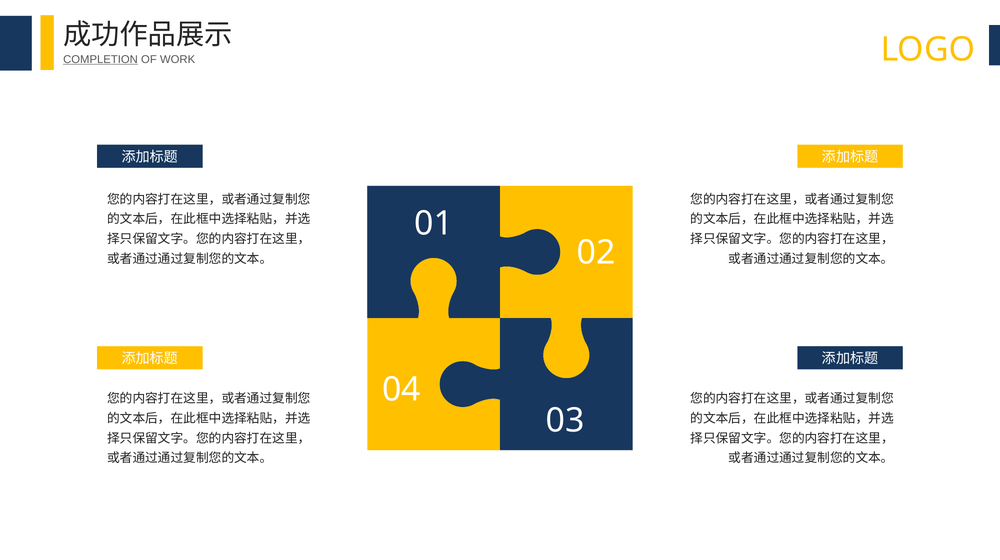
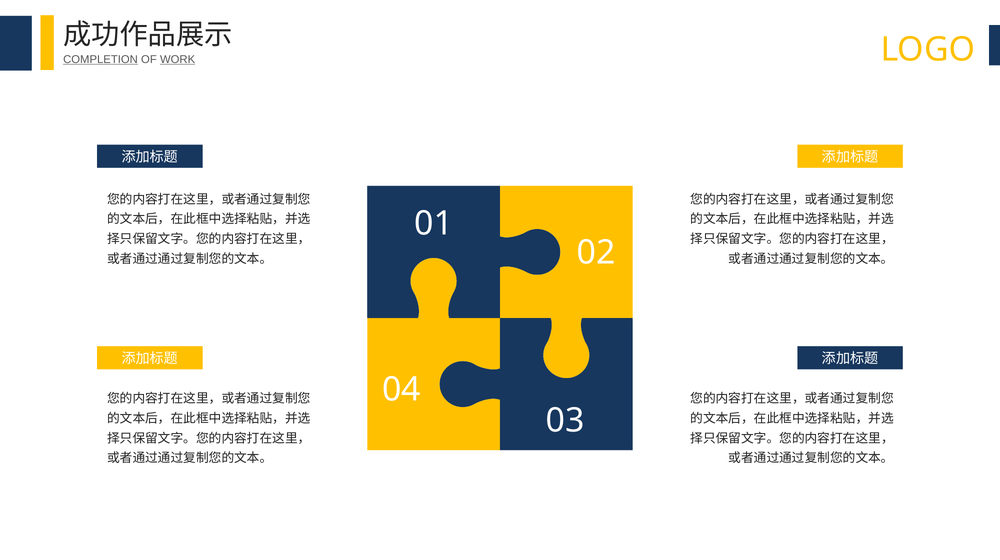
WORK underline: none -> present (178, 59)
